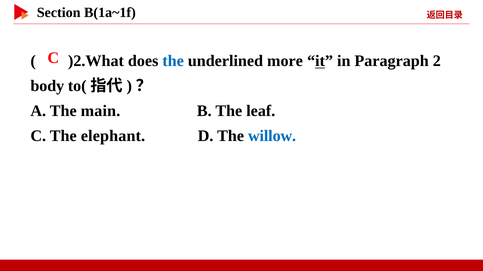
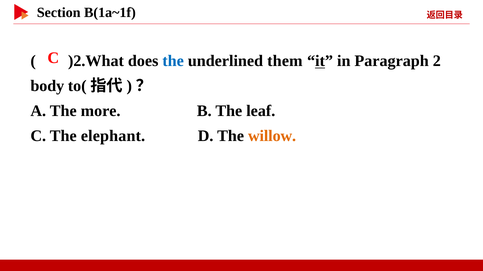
more: more -> them (285, 61)
main: main -> more (101, 111)
willow colour: blue -> orange (272, 136)
